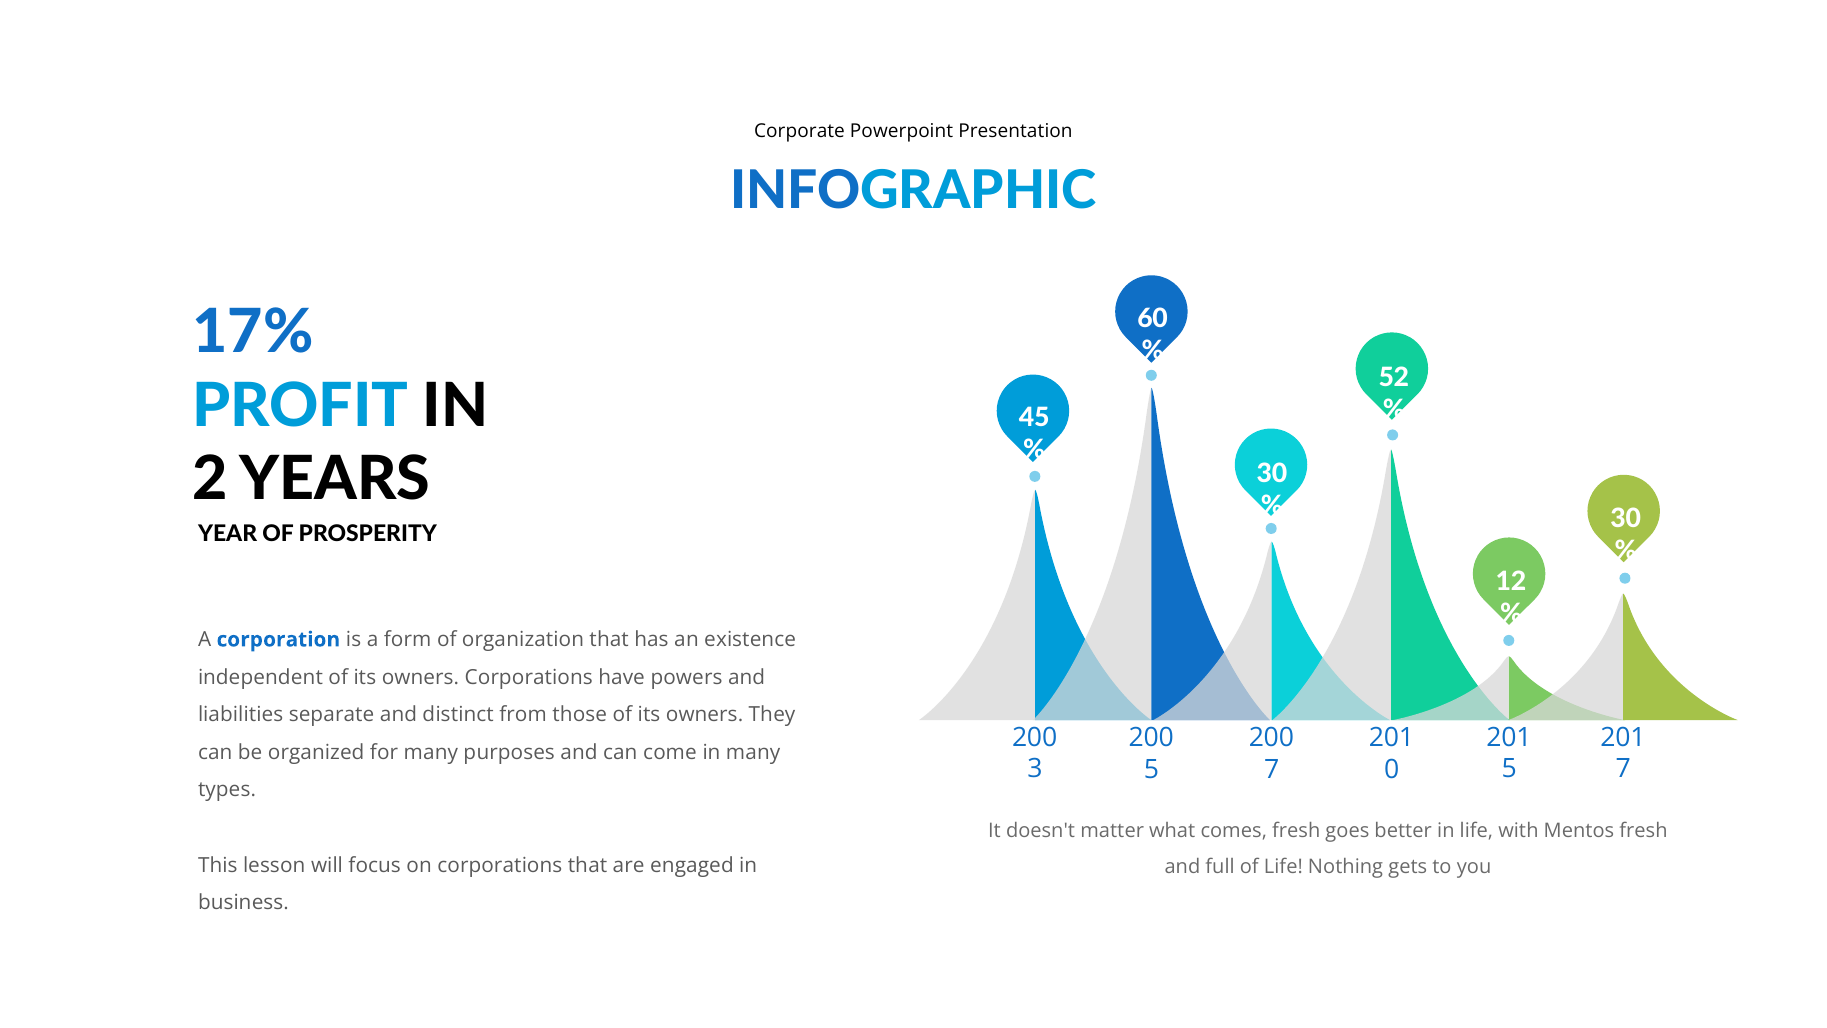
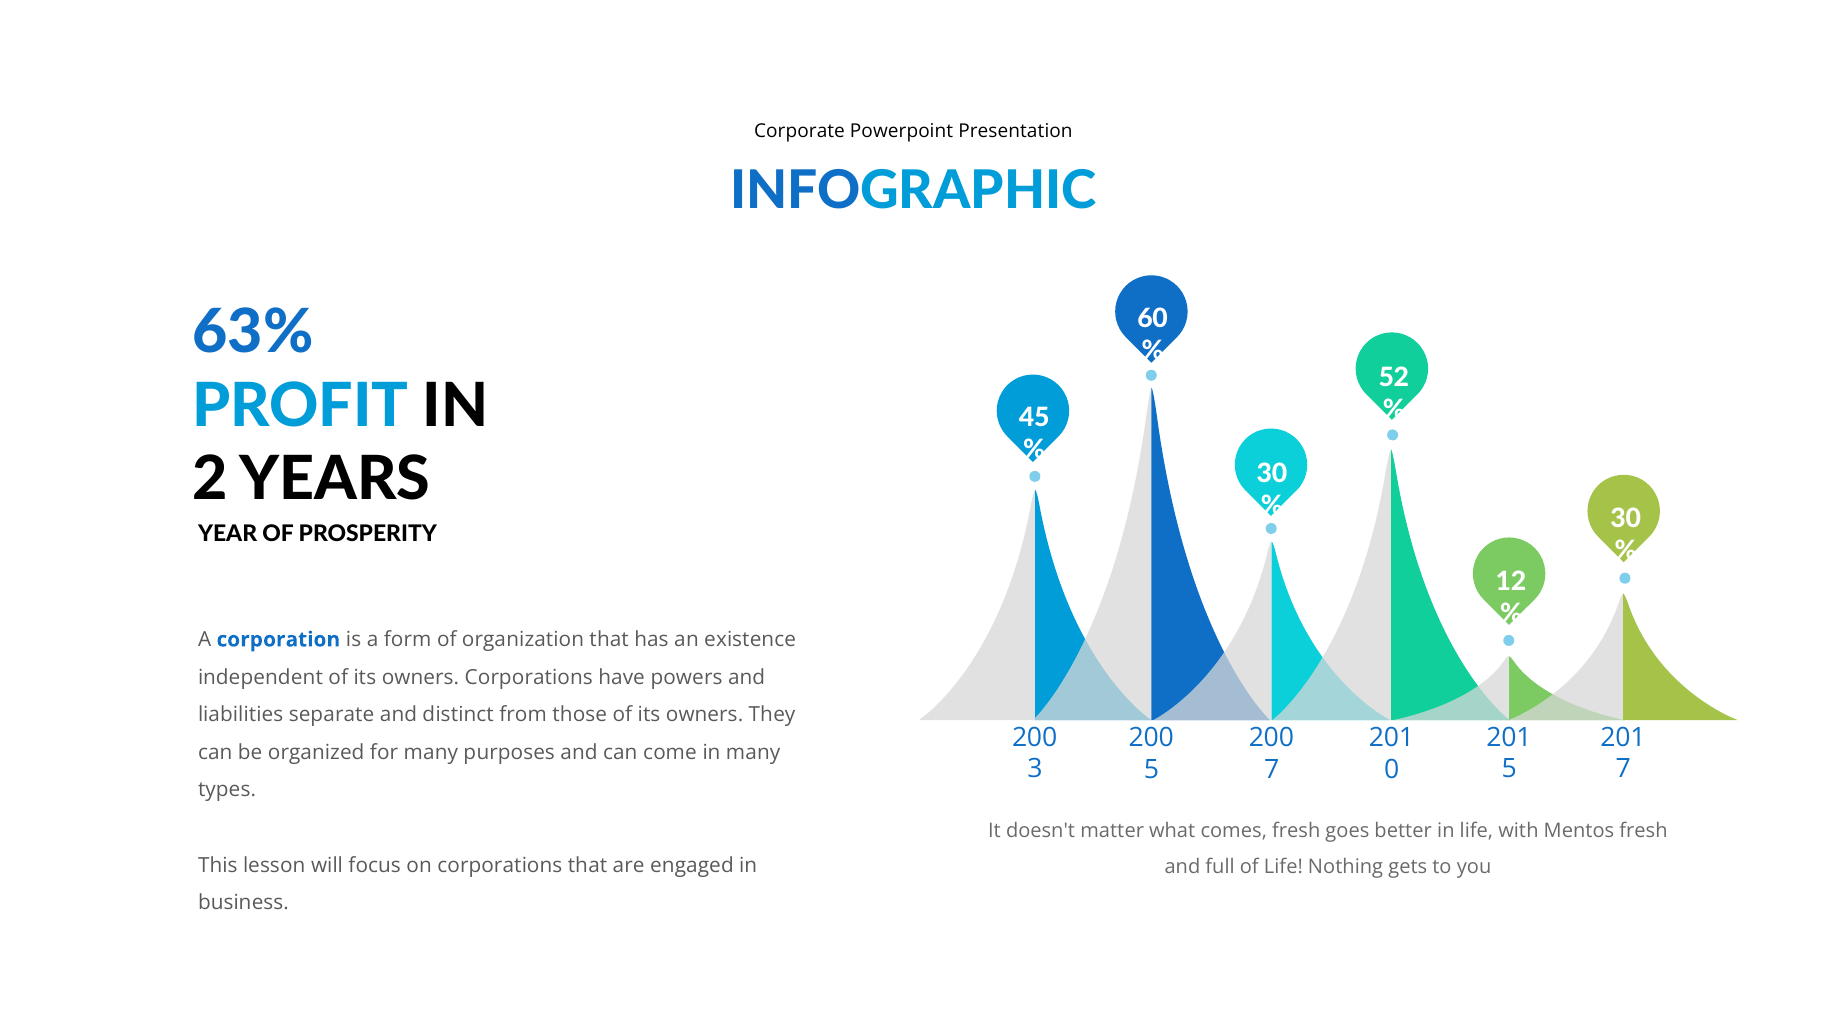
17%: 17% -> 63% (253, 333)
